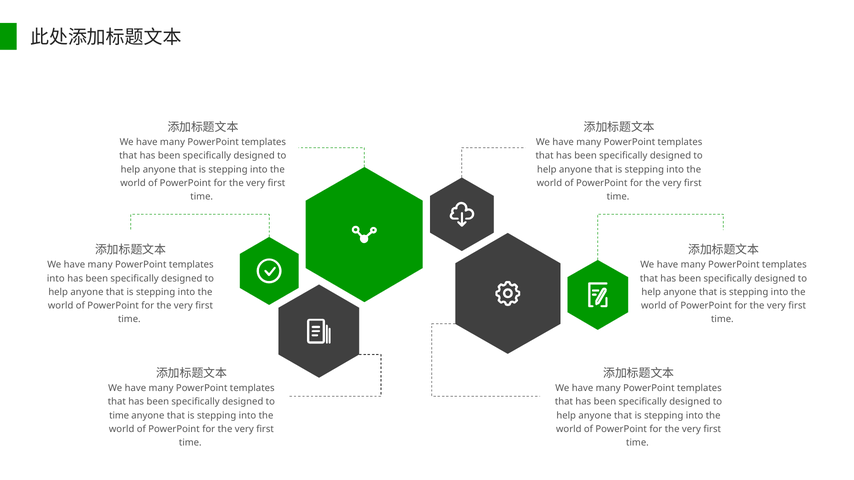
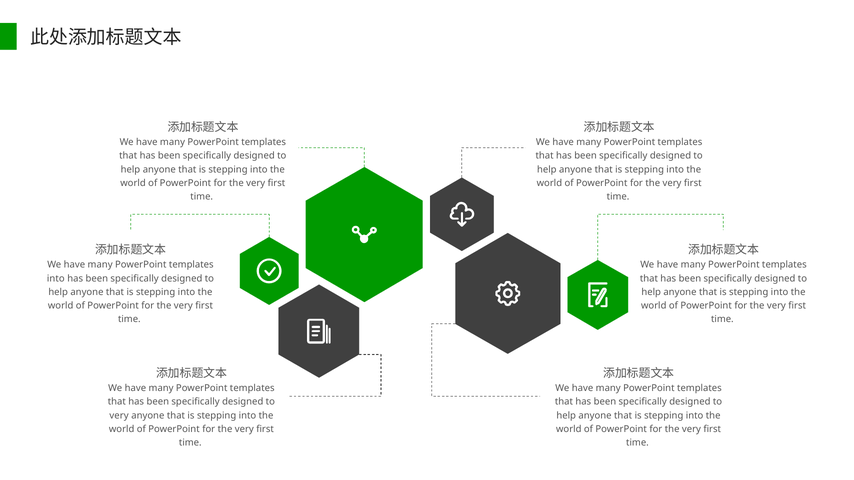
time: time -> very (119, 416)
